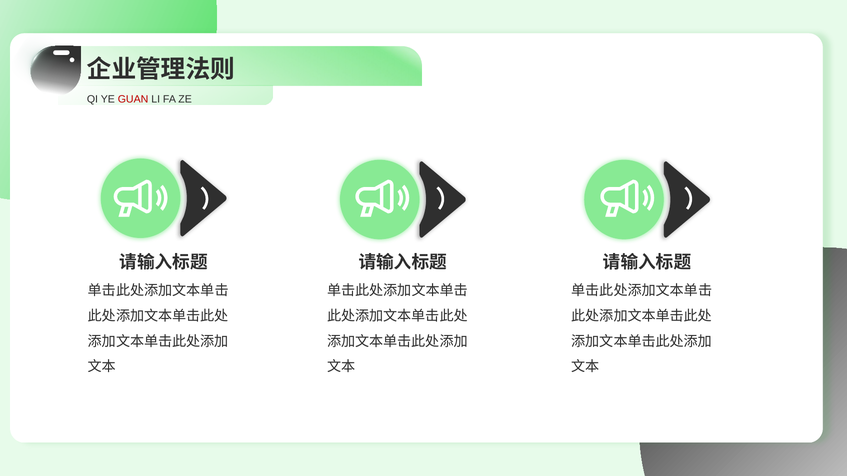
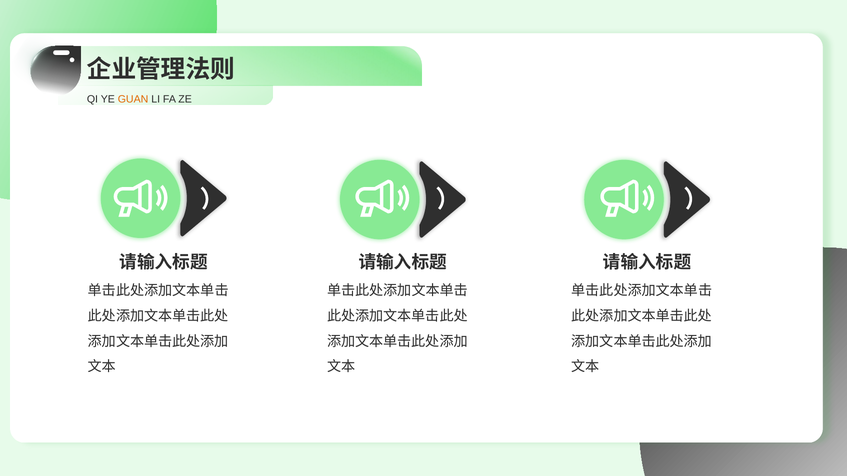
GUAN colour: red -> orange (133, 99)
